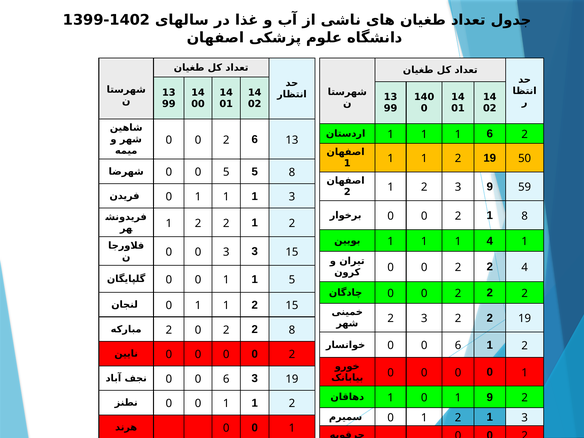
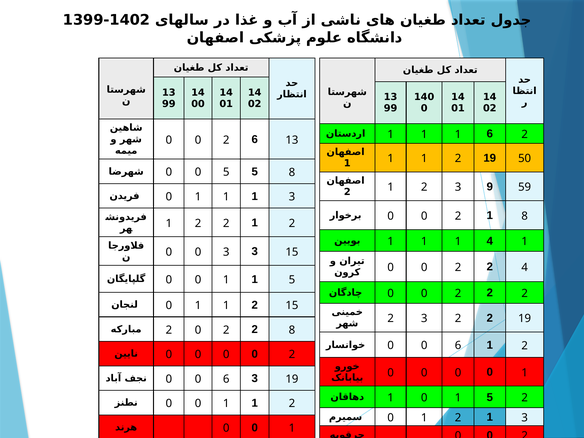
0 1 9: 9 -> 5 (490, 397)
